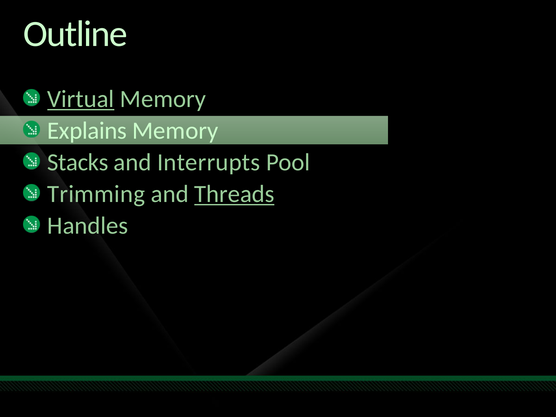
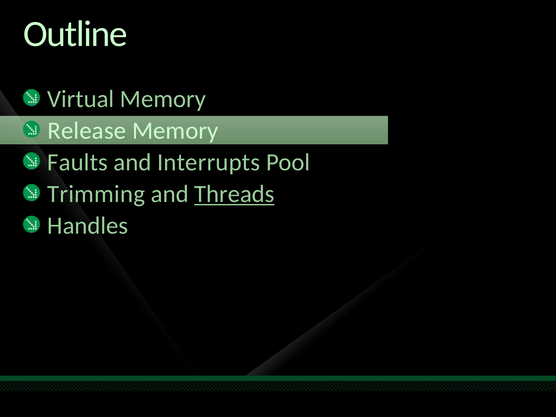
Virtual underline: present -> none (81, 99)
Explains: Explains -> Release (87, 131)
Stacks: Stacks -> Faults (78, 162)
